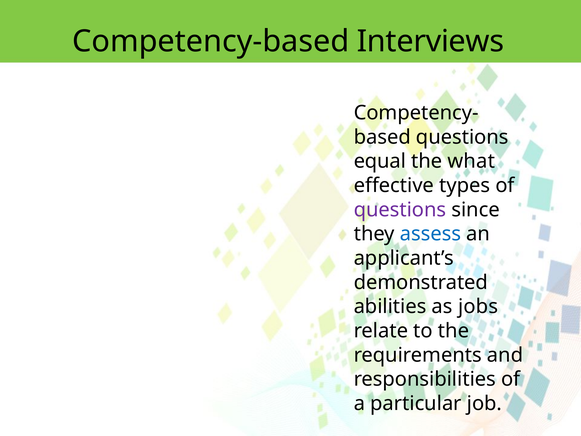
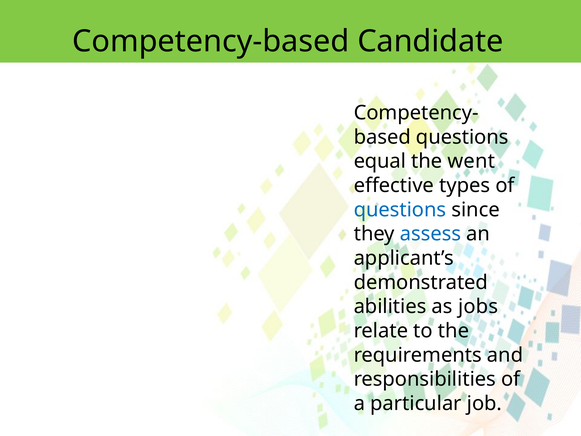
Interviews: Interviews -> Candidate (430, 41)
what: what -> went (471, 161)
questions colour: purple -> blue (400, 210)
